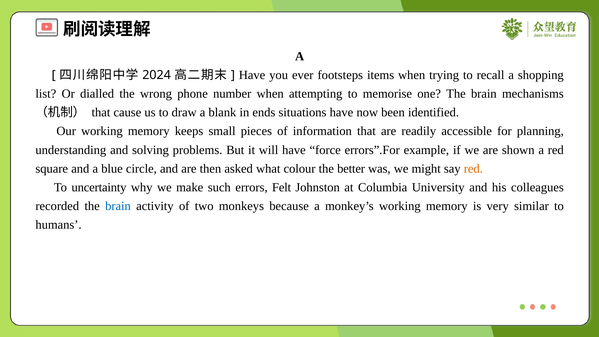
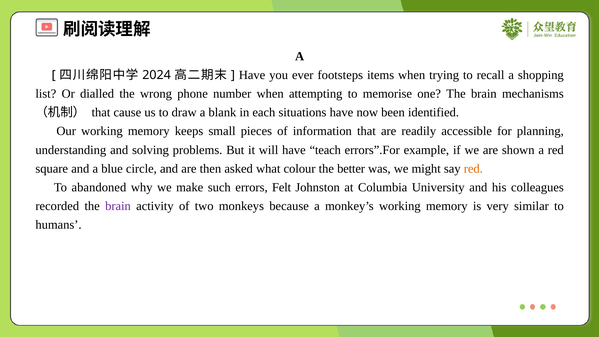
ends: ends -> each (264, 112)
force: force -> teach (325, 150)
uncertainty: uncertainty -> abandoned (99, 187)
brain colour: blue -> purple (118, 206)
